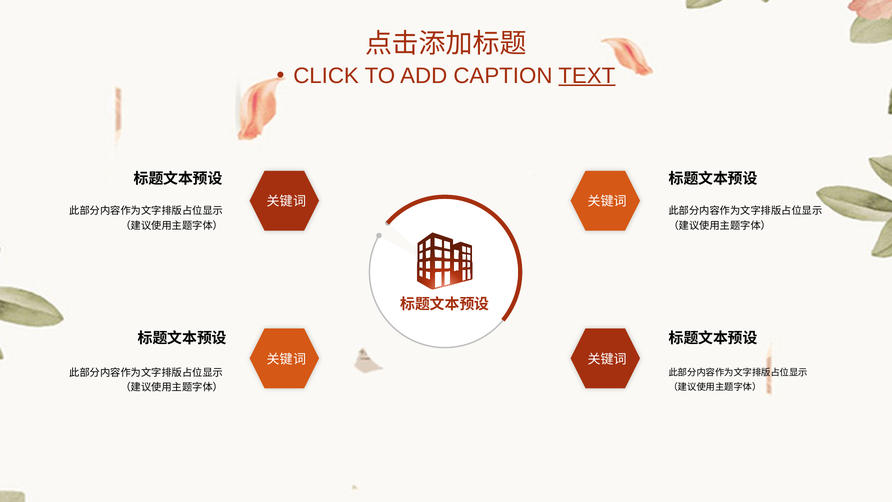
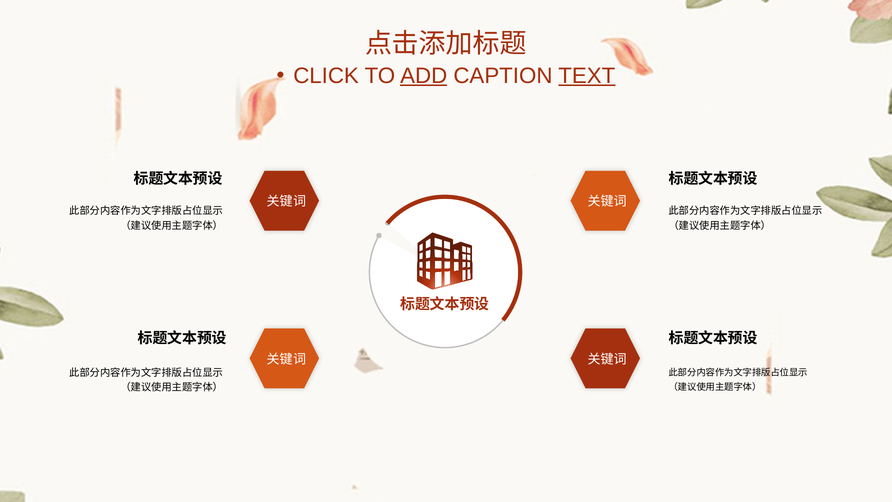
ADD underline: none -> present (424, 76)
